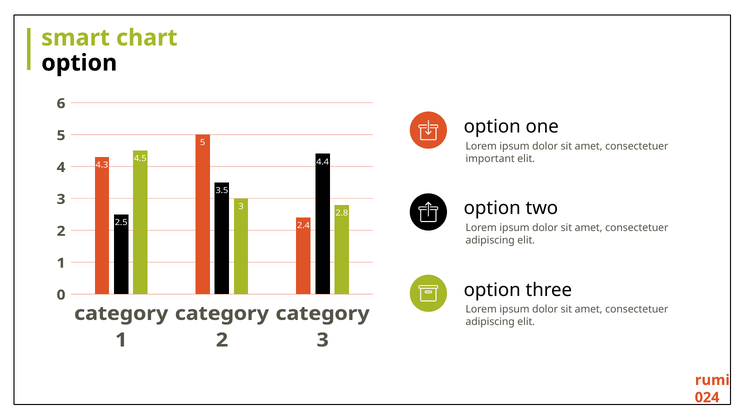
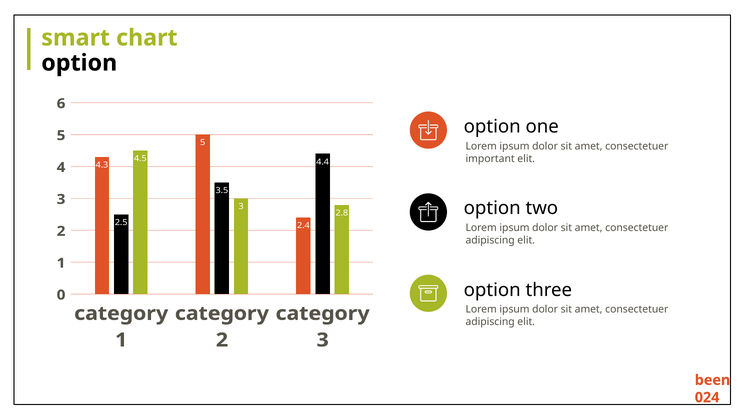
rumi: rumi -> been (713, 380)
